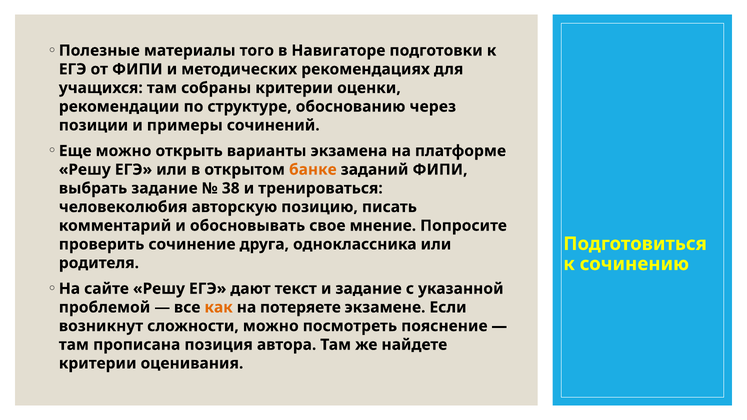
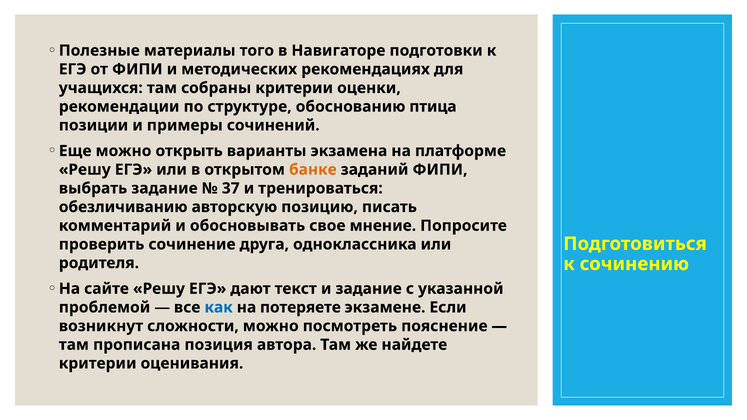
через: через -> птица (433, 107)
38: 38 -> 37 (231, 188)
человеколюбия: человеколюбия -> обезличиванию (123, 207)
как colour: orange -> blue (219, 307)
